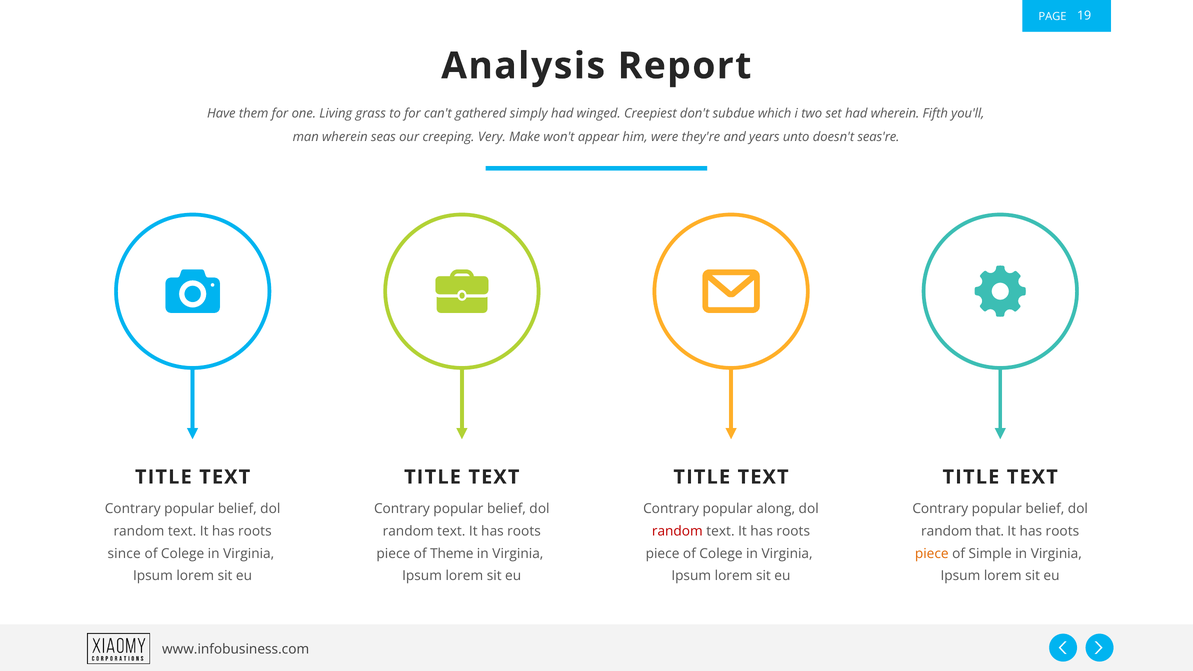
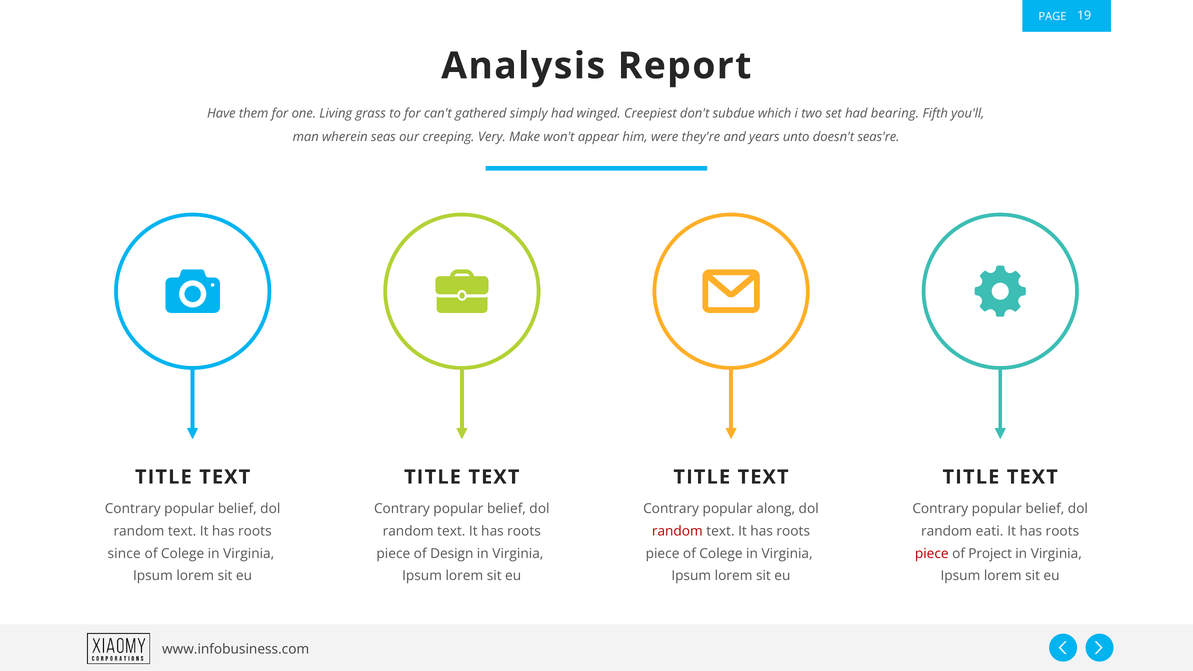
had wherein: wherein -> bearing (895, 113)
that: that -> eati (990, 531)
Theme: Theme -> Design (452, 554)
piece colour: orange -> red (932, 554)
Simple: Simple -> Project (990, 554)
